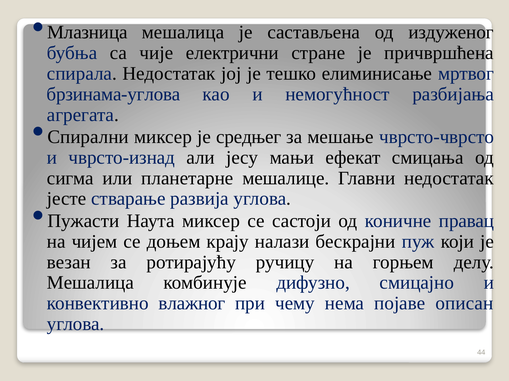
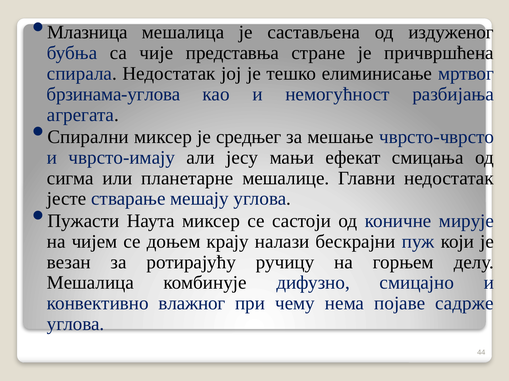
електрични: електрични -> представња (232, 53)
чврсто-изнад: чврсто-изнад -> чврсто-имају (122, 158)
развија: развија -> мешају (200, 199)
правац: правац -> мирује (466, 221)
описан: описан -> садрже (464, 304)
